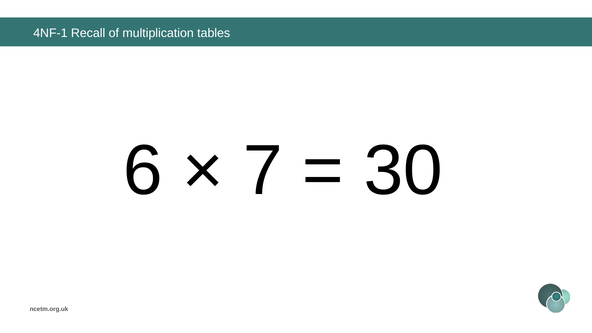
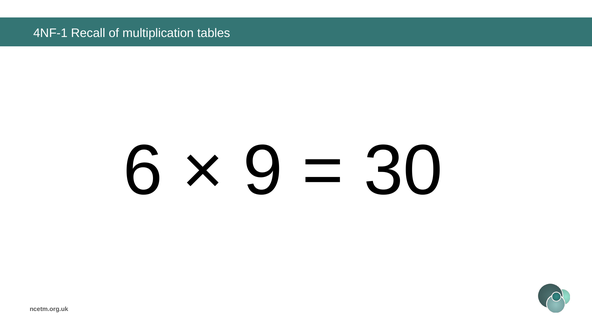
7: 7 -> 9 (263, 171)
